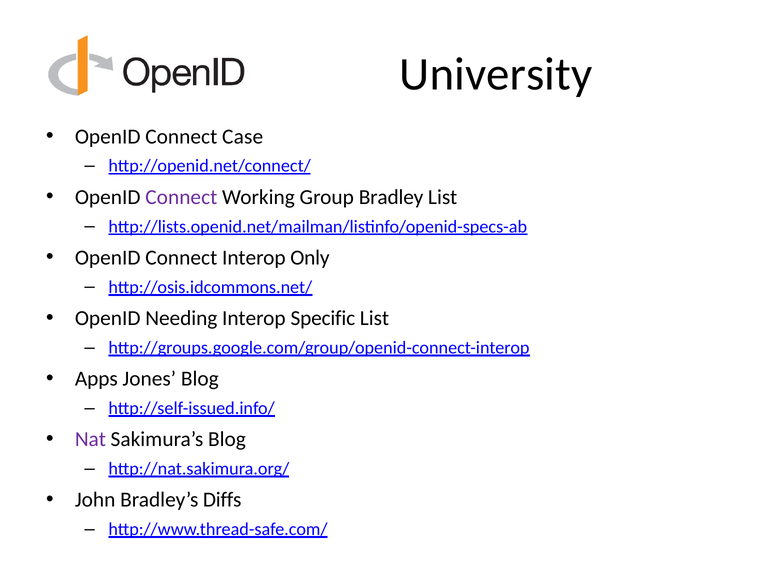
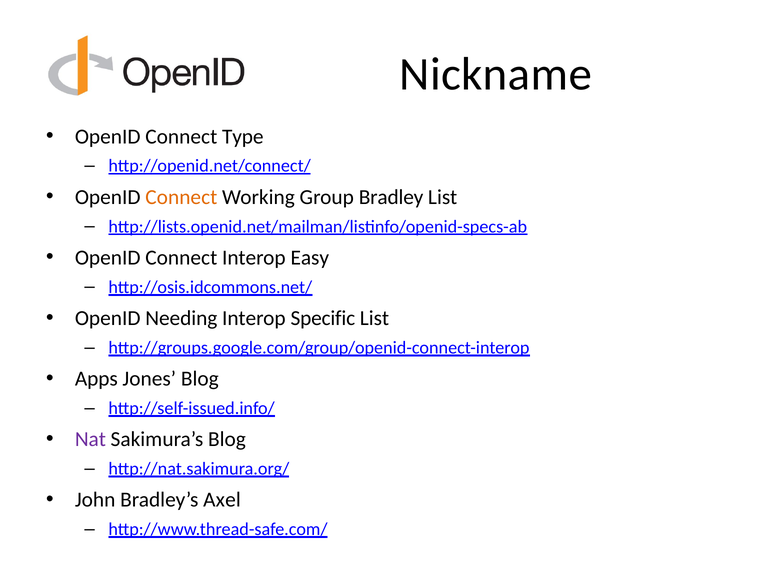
University: University -> Nickname (496, 74)
Case: Case -> Type (243, 137)
Connect colour: purple -> orange (181, 197)
Only: Only -> Easy (310, 258)
Diffs: Diffs -> Axel (222, 500)
